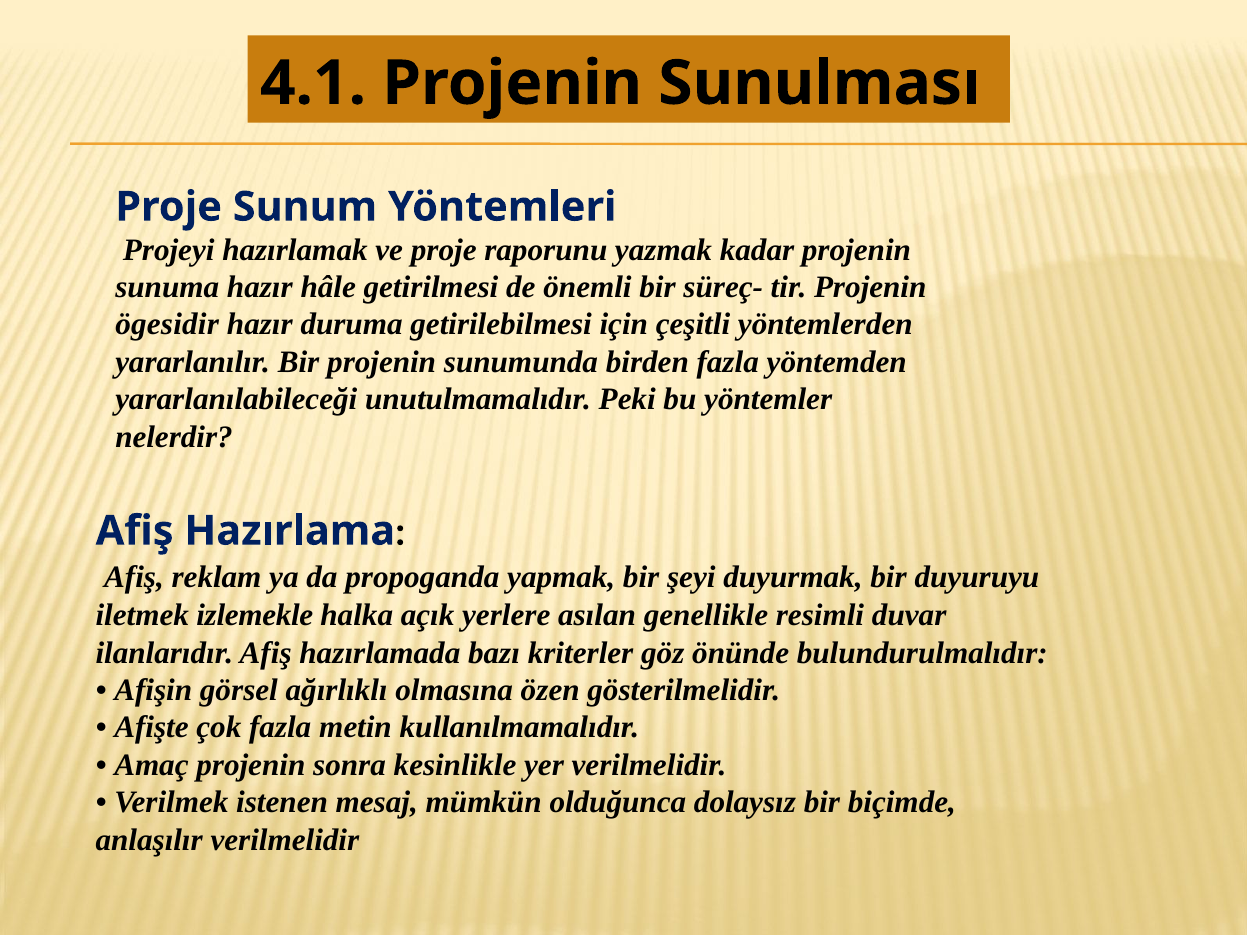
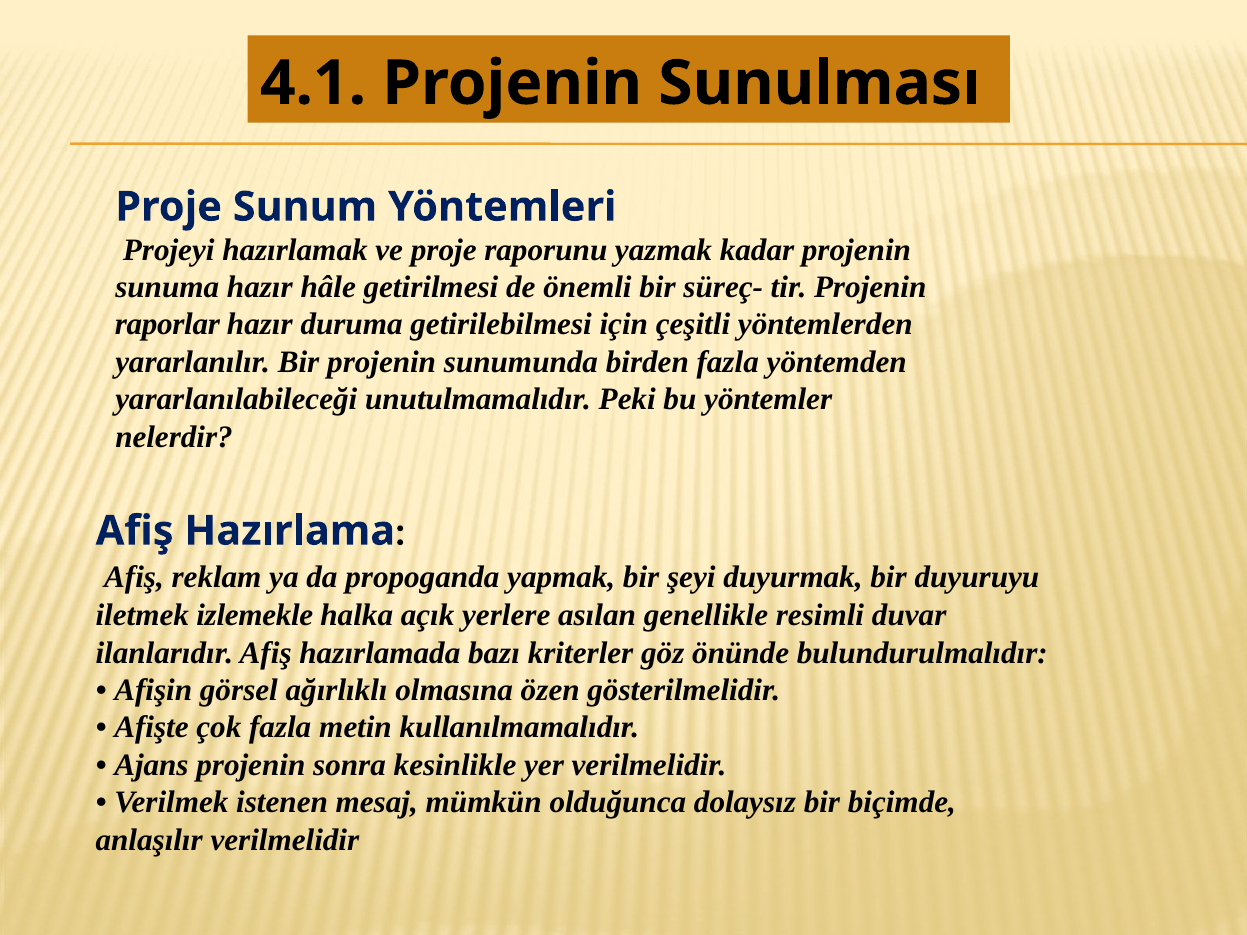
ögesidir: ögesidir -> raporlar (167, 325)
Amaç: Amaç -> Ajans (151, 765)
